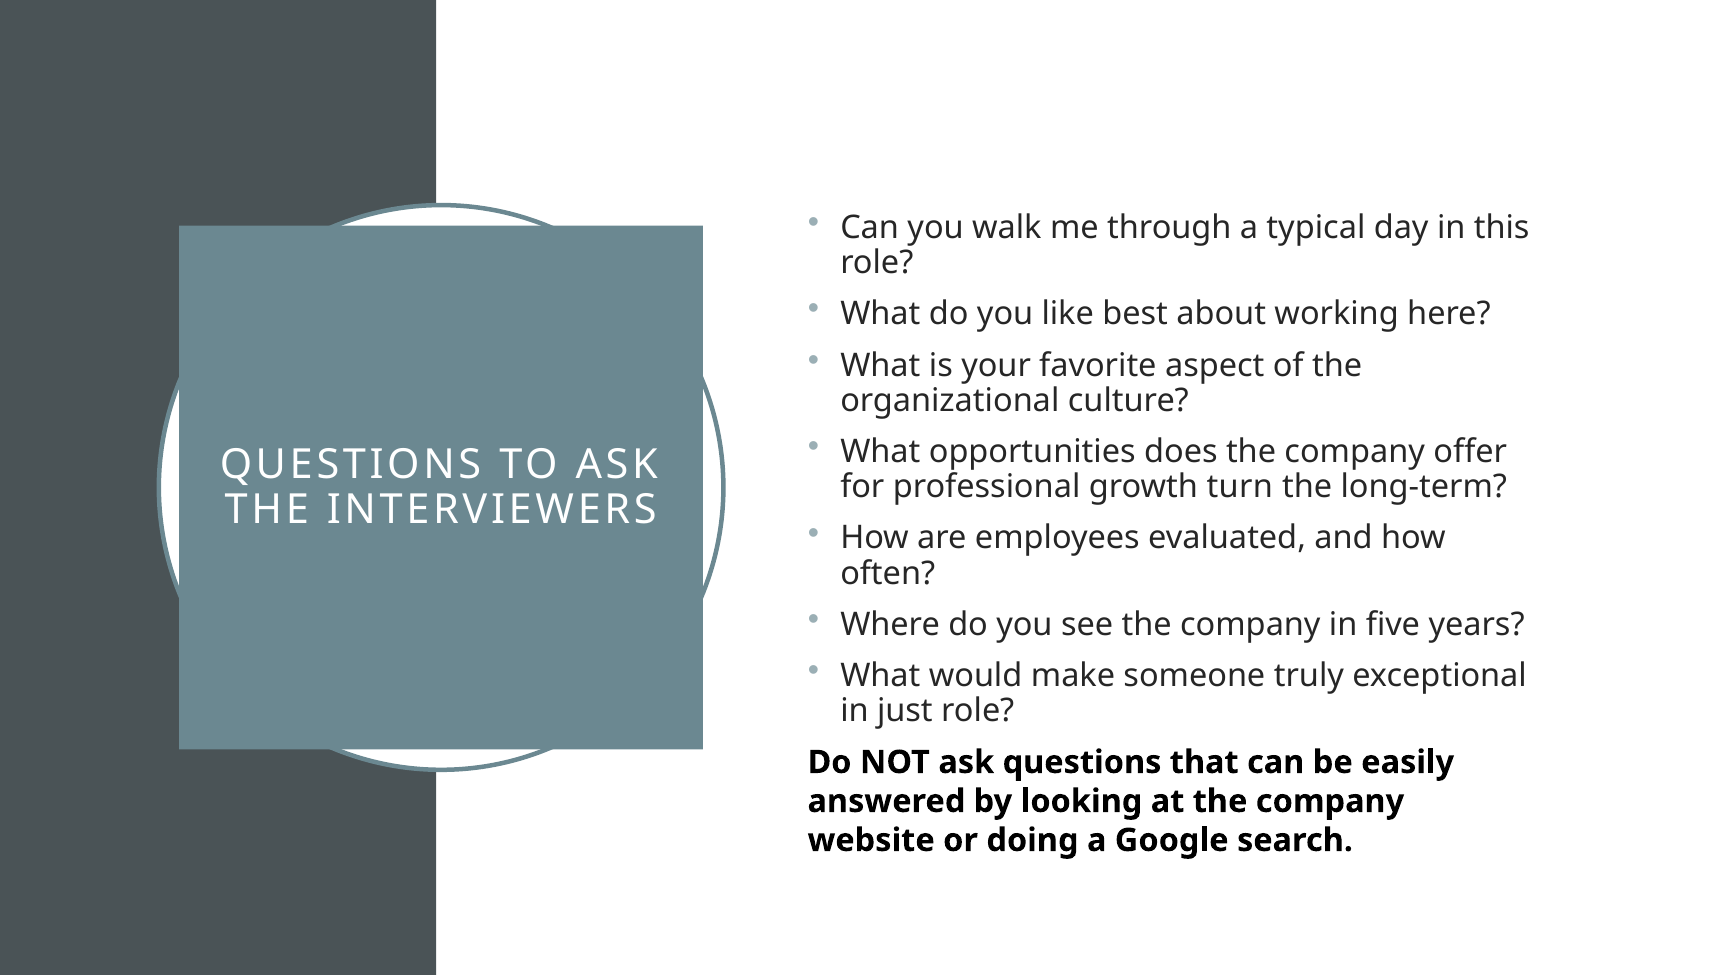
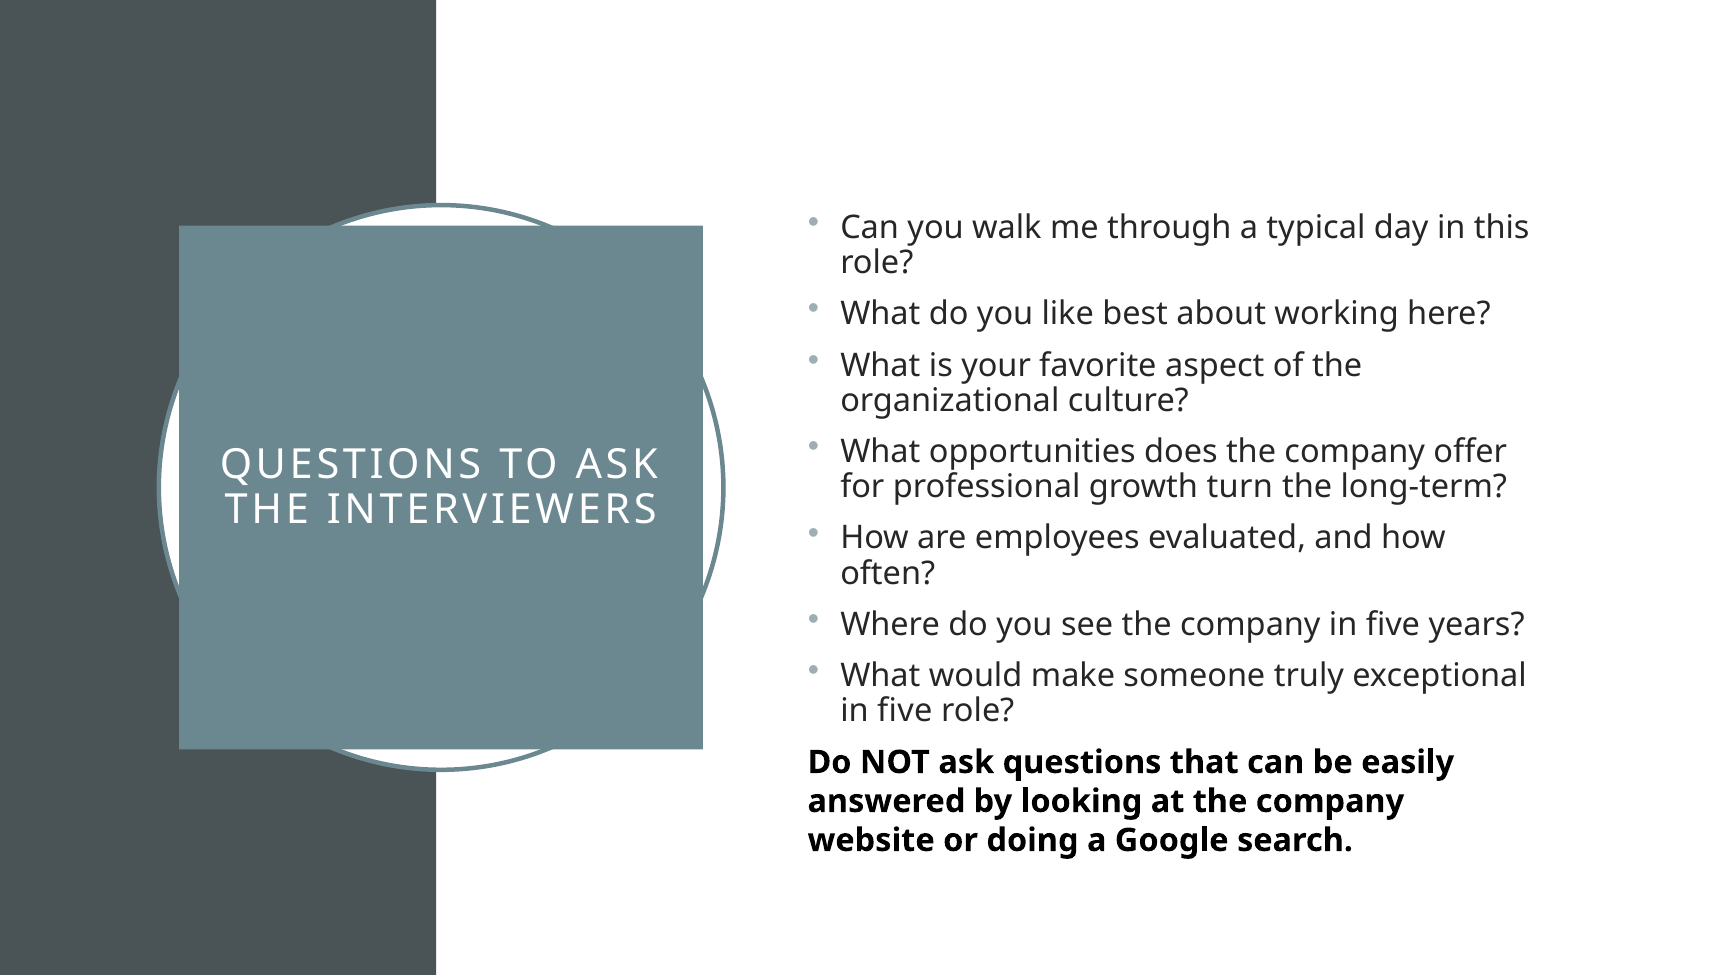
just: just -> five (905, 711)
